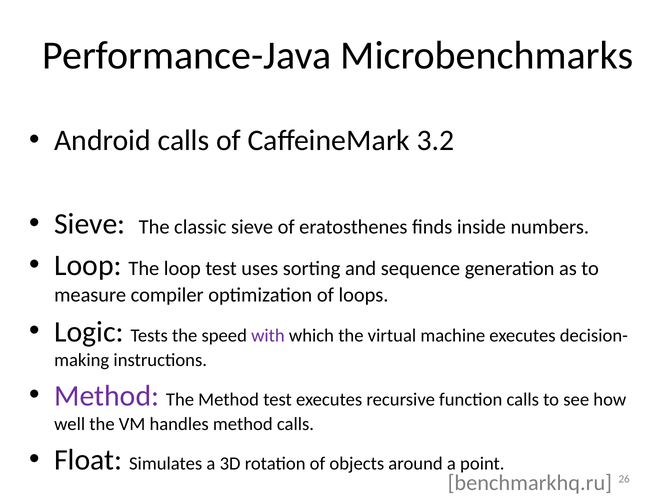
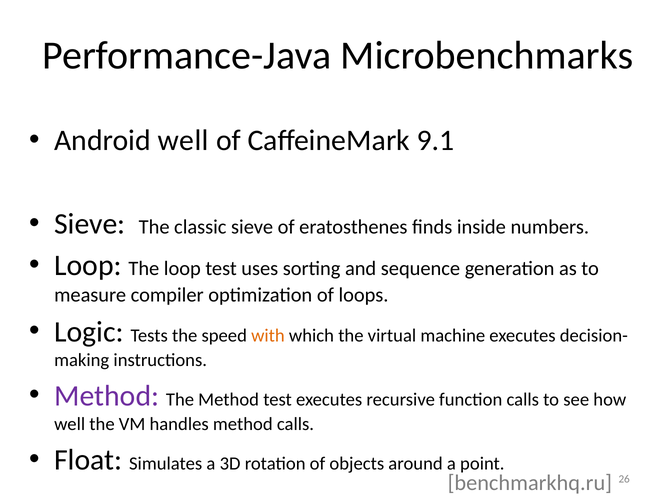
Android calls: calls -> well (183, 141)
3.2: 3.2 -> 9.1 (436, 141)
with colour: purple -> orange (268, 336)
